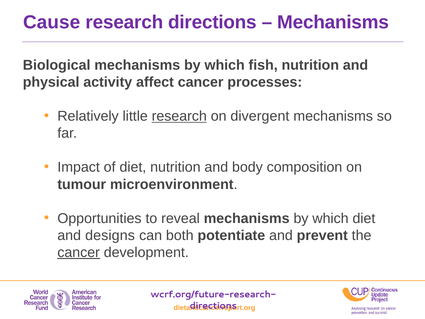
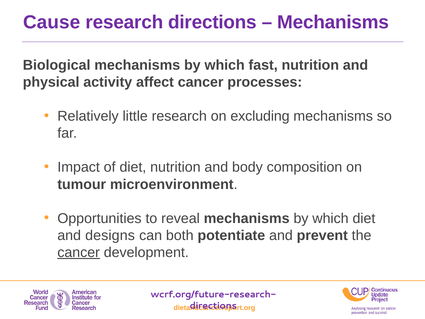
fish: fish -> fast (263, 65)
research underline: present -> none (179, 116)
divergent: divergent -> excluding (260, 116)
